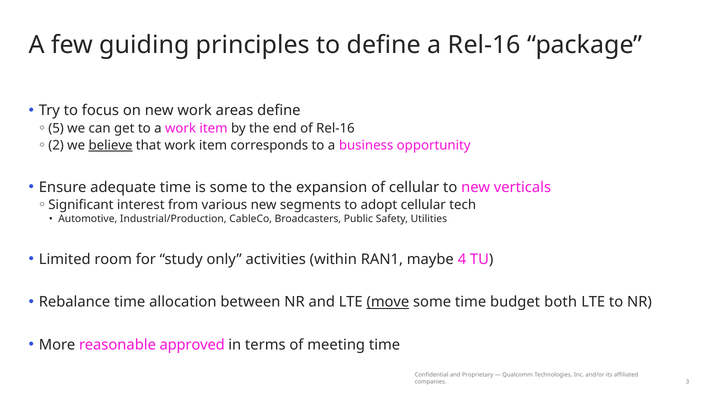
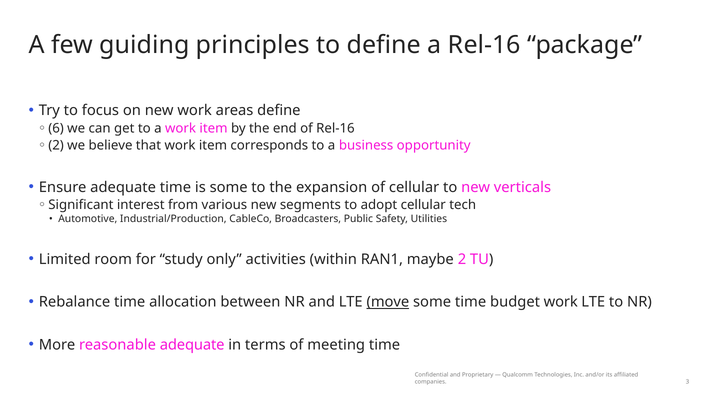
5: 5 -> 6 (56, 129)
believe underline: present -> none (111, 146)
maybe 4: 4 -> 2 (462, 260)
budget both: both -> work (561, 303)
reasonable approved: approved -> adequate (192, 345)
